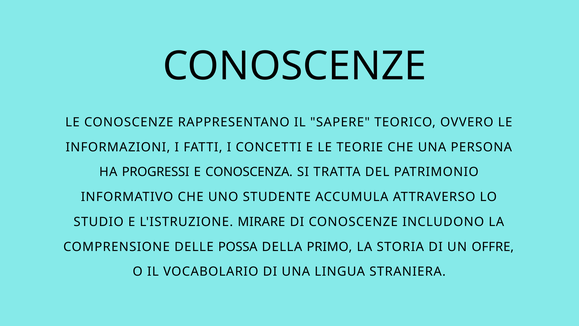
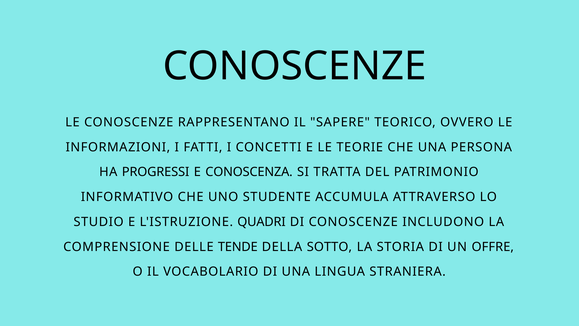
MIRARE: MIRARE -> QUADRI (262, 222)
POSSA: POSSA -> TENDE (238, 247)
PRIMO: PRIMO -> SOTTO (329, 247)
